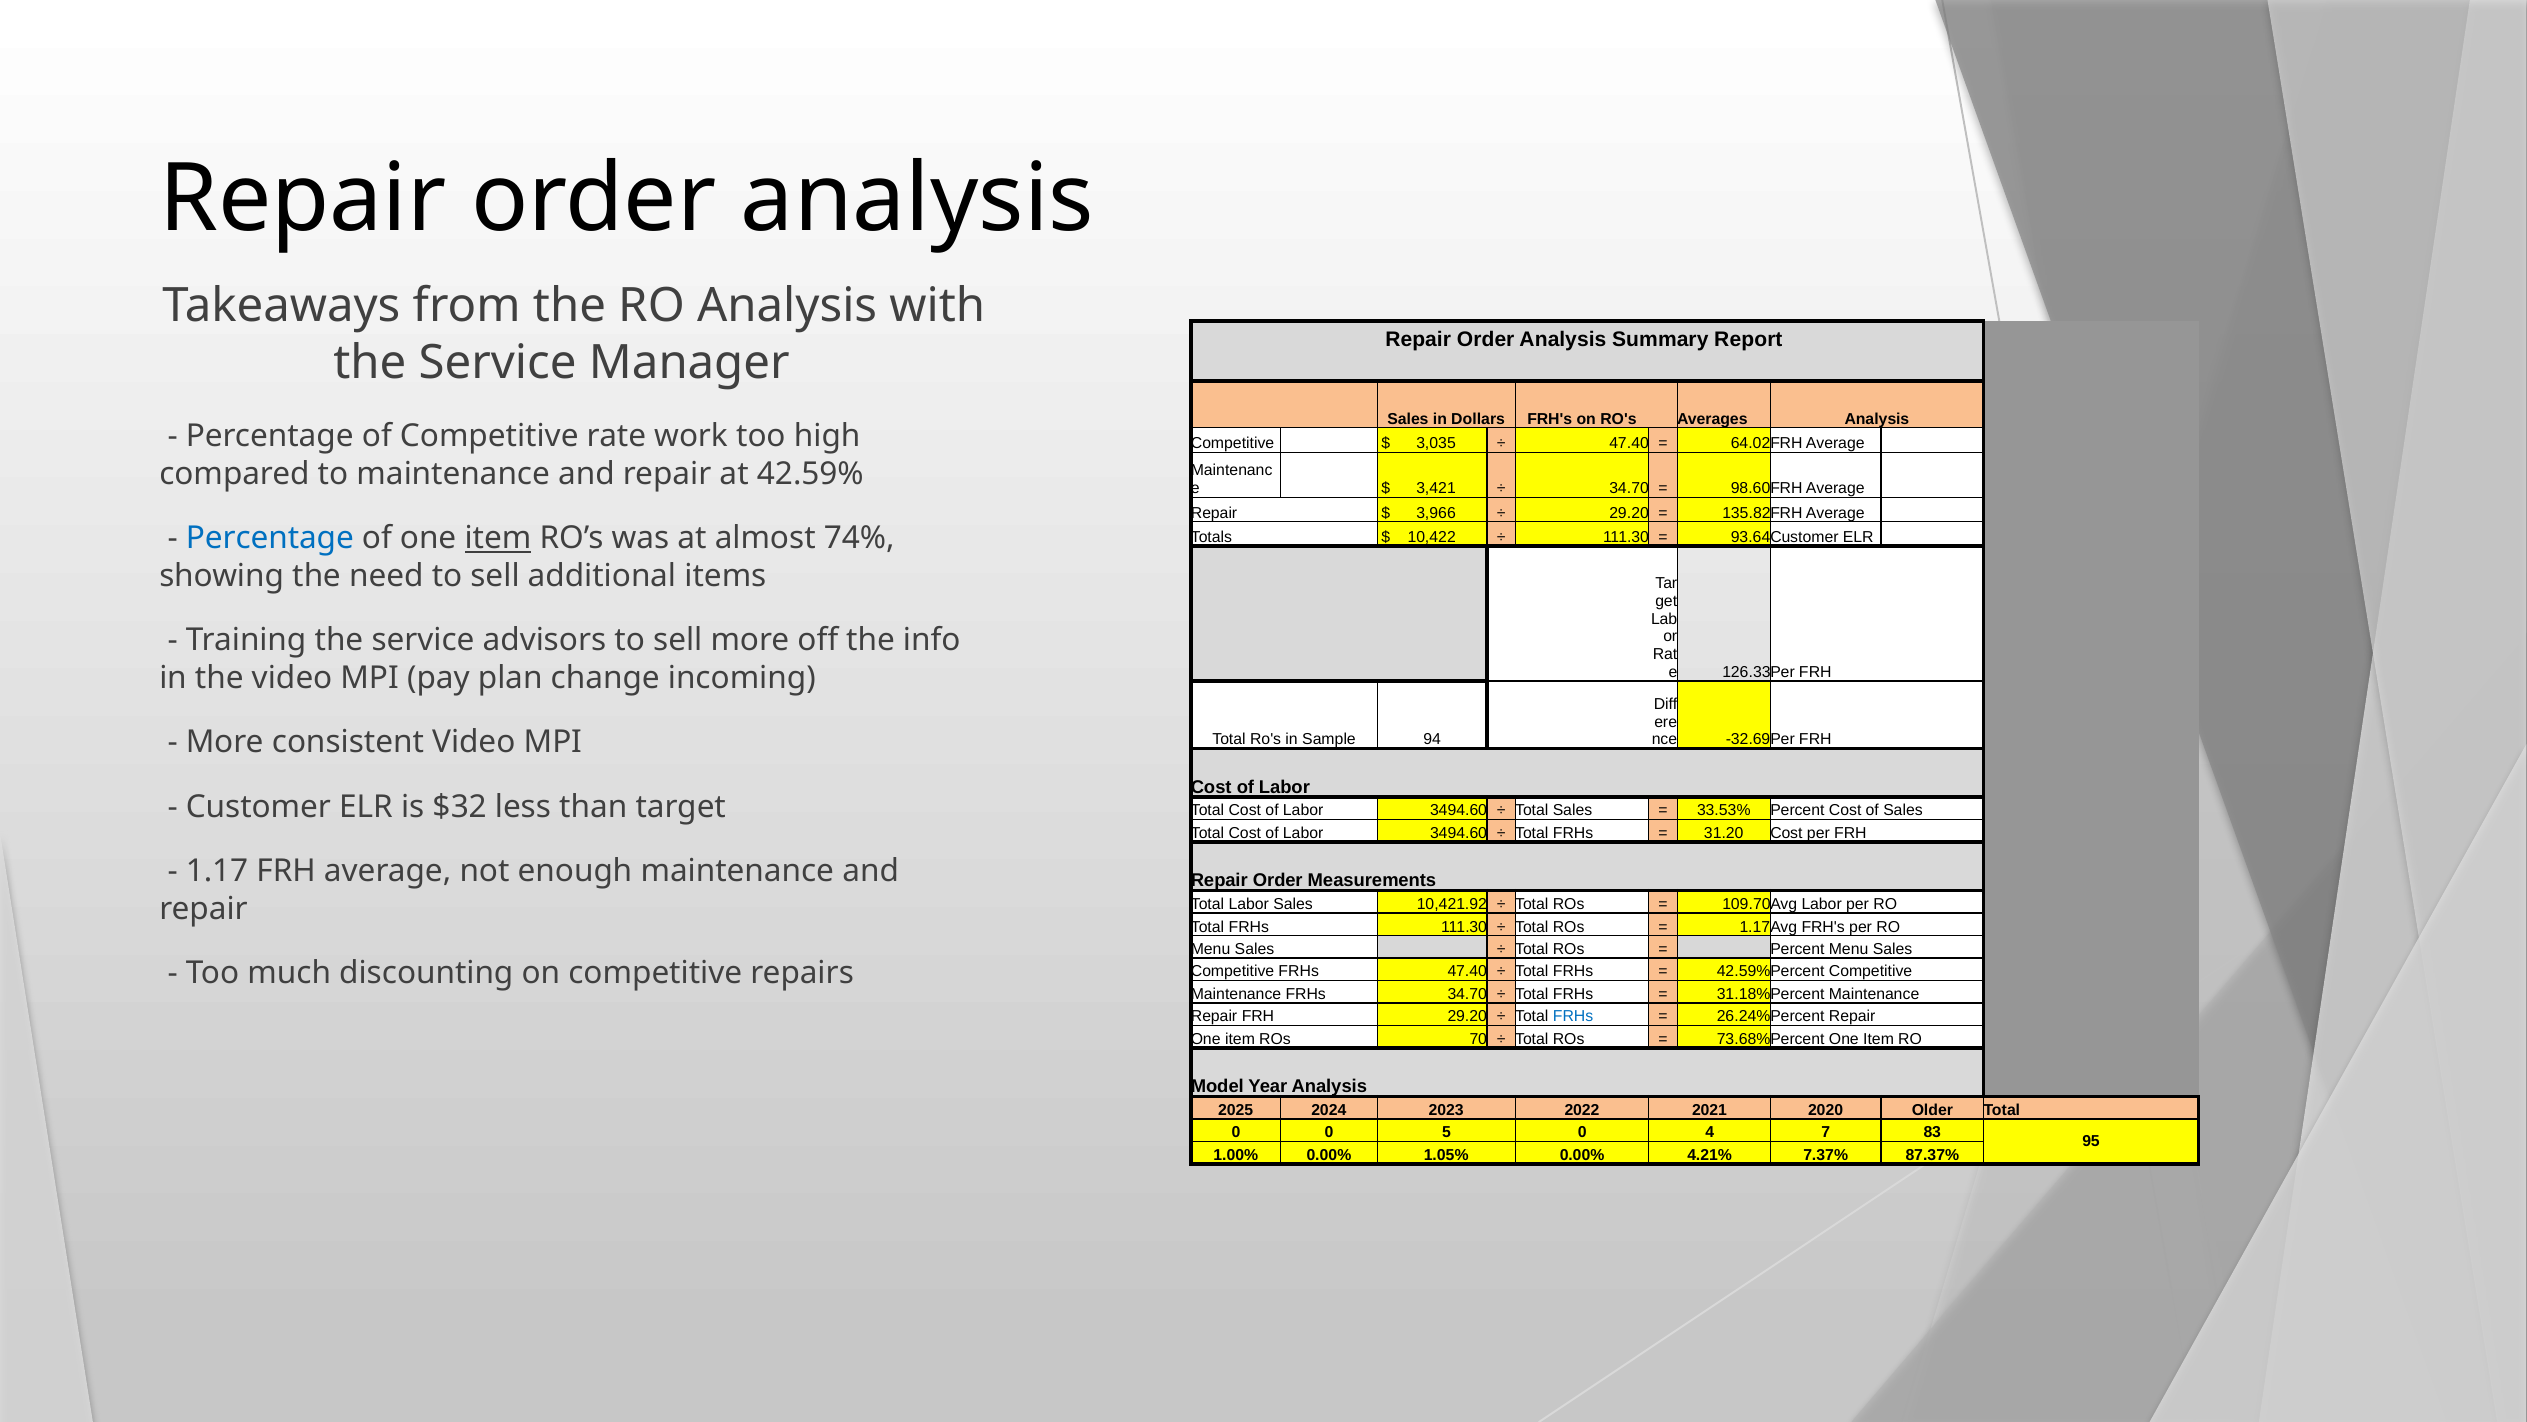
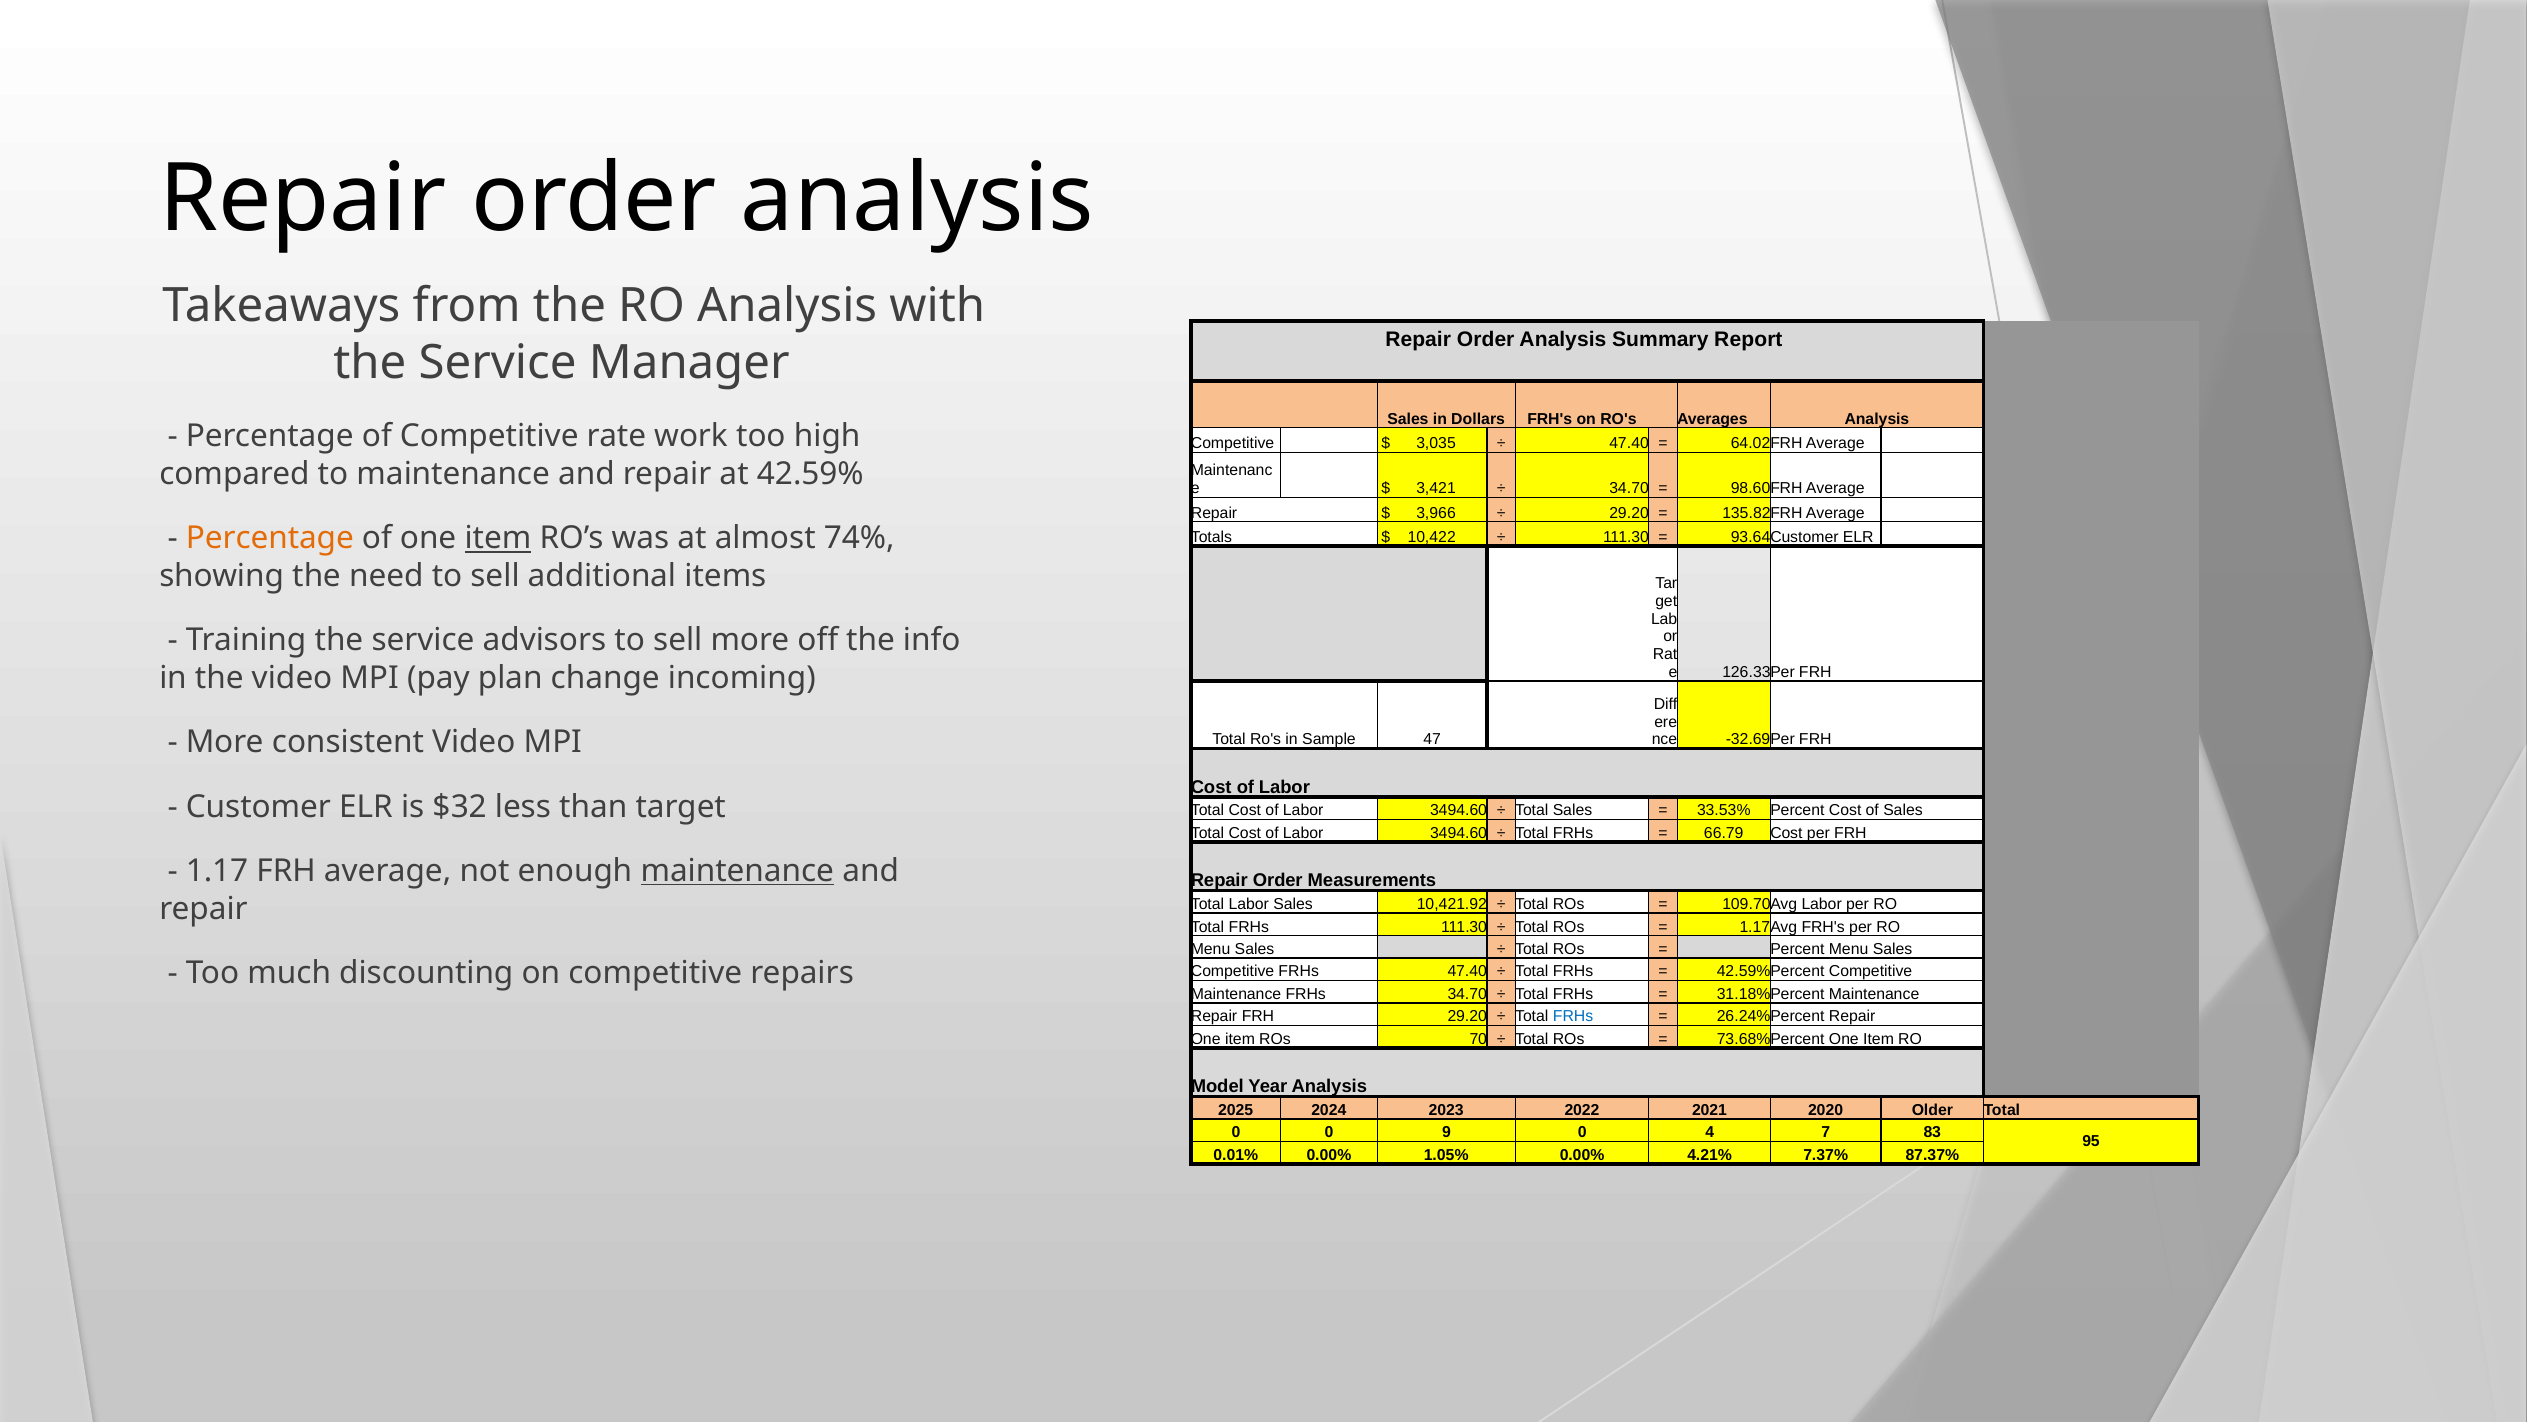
Percentage colour: blue -> orange (270, 538)
94: 94 -> 47 (1432, 739)
31.20: 31.20 -> 66.79 (1724, 833)
maintenance underline: none -> present (737, 871)
5: 5 -> 9 (1446, 1132)
1.00%: 1.00% -> 0.01% (1236, 1155)
